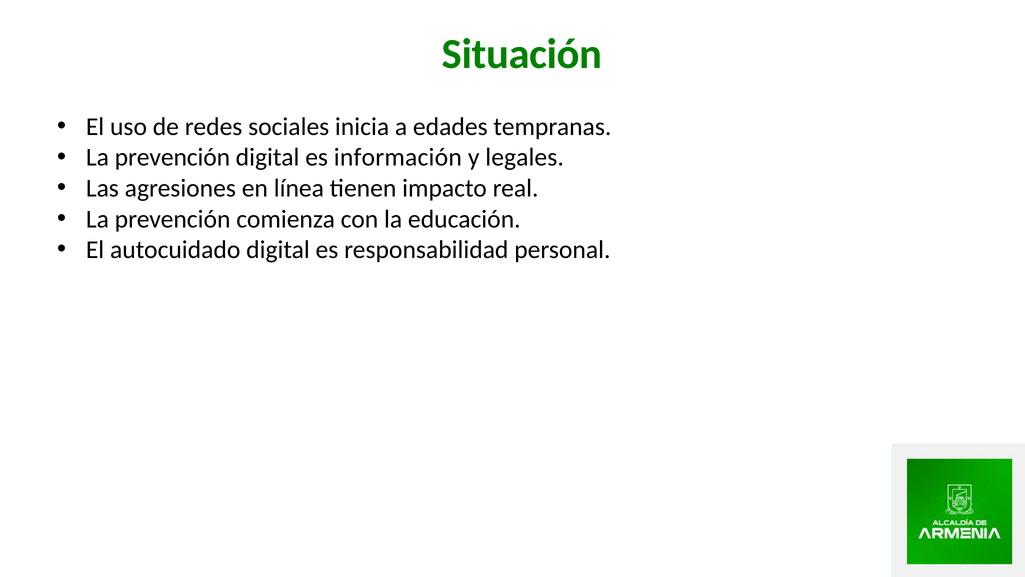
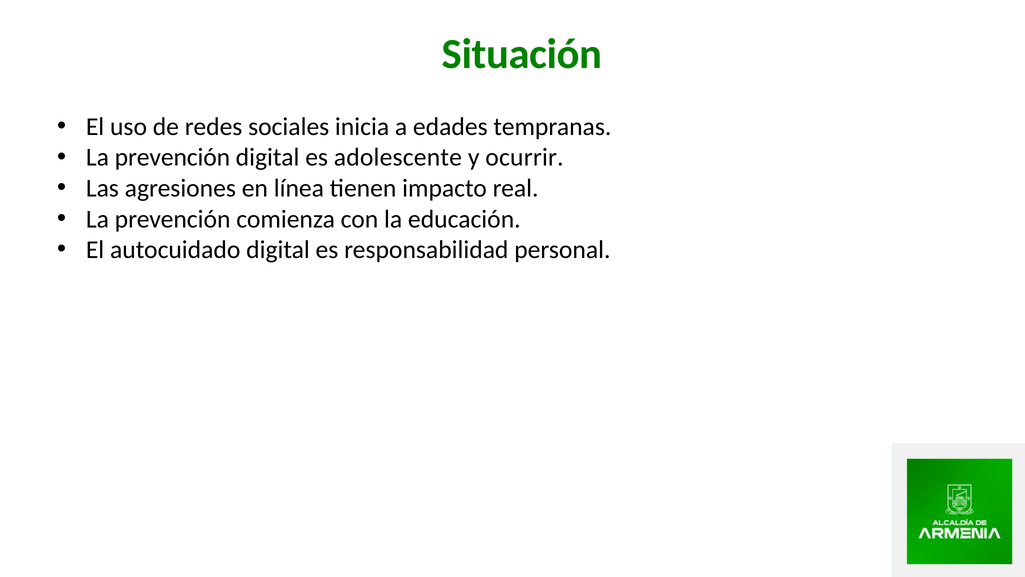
información: información -> adolescente (398, 157)
legales: legales -> ocurrir (525, 157)
